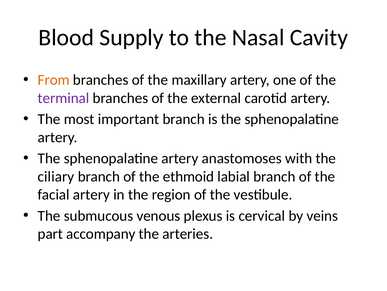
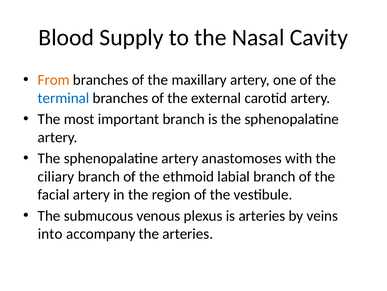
terminal colour: purple -> blue (64, 98)
is cervical: cervical -> arteries (262, 215)
part: part -> into (50, 233)
